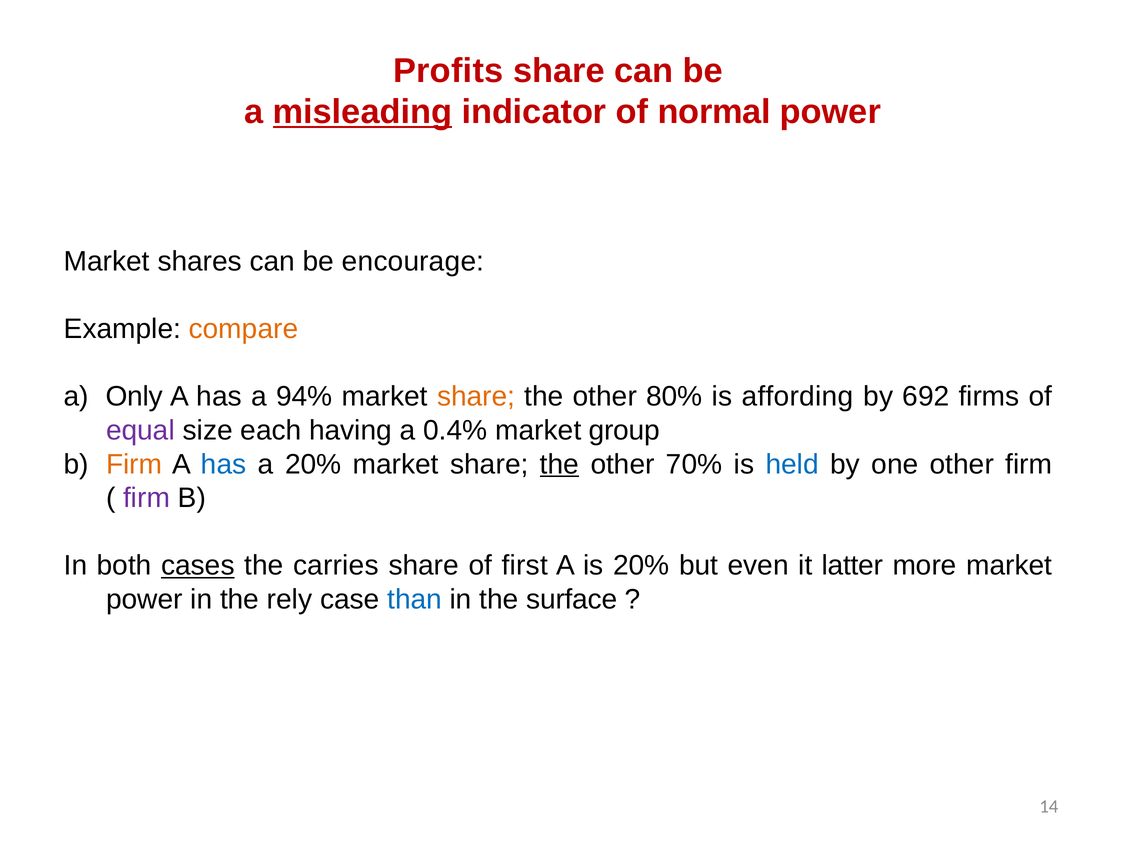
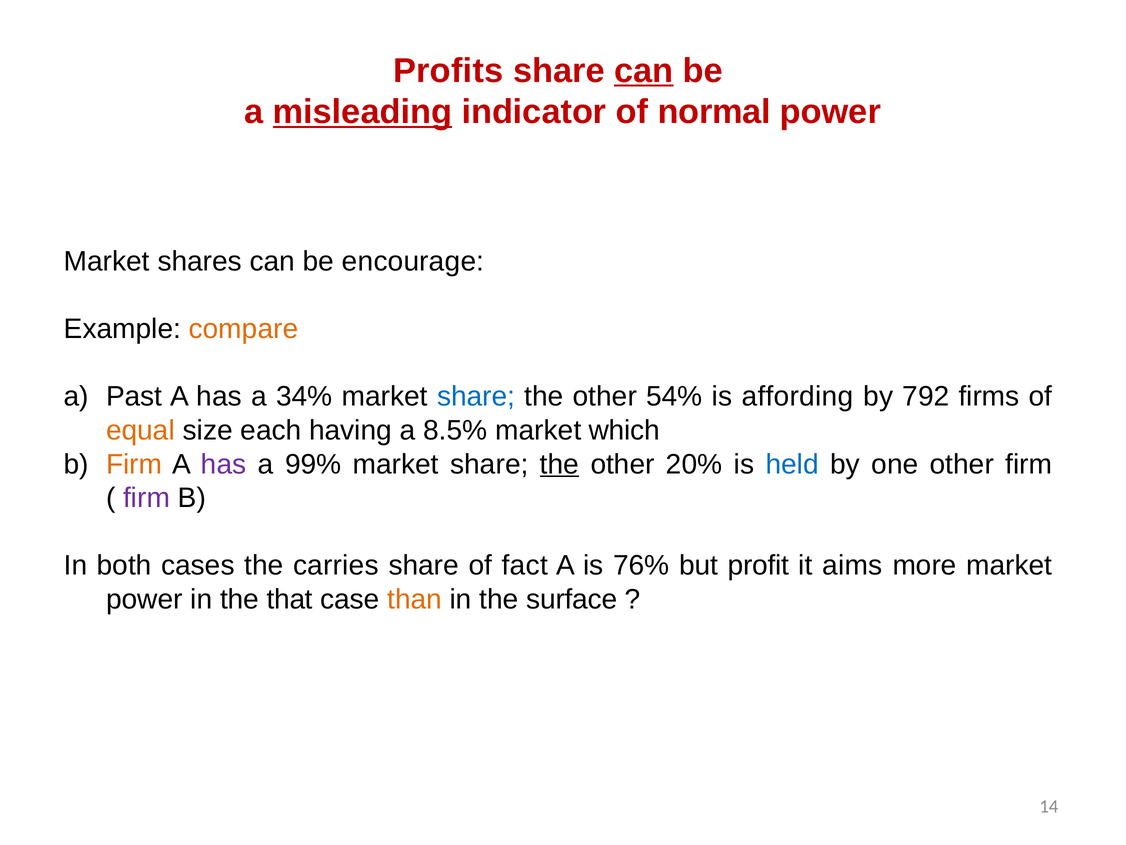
can underline: none -> present (644, 71)
Only: Only -> Past (134, 396)
94%: 94% -> 34% (304, 396)
share colour: orange -> blue (476, 396)
80%: 80% -> 54% (674, 396)
692: 692 -> 792 (926, 396)
equal colour: purple -> orange (140, 430)
0.4%: 0.4% -> 8.5% (455, 430)
group: group -> which (624, 430)
has colour: blue -> purple (224, 464)
a 20%: 20% -> 99% (313, 464)
70%: 70% -> 20% (694, 464)
cases underline: present -> none (198, 565)
first: first -> fact (525, 565)
is 20%: 20% -> 76% (641, 565)
even: even -> profit (758, 565)
latter: latter -> aims (852, 565)
rely: rely -> that (290, 599)
than colour: blue -> orange (415, 599)
